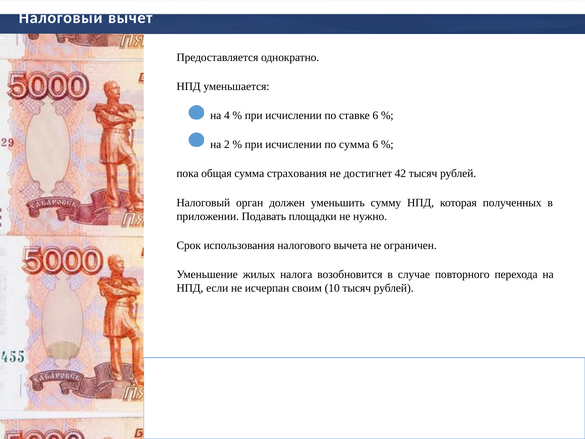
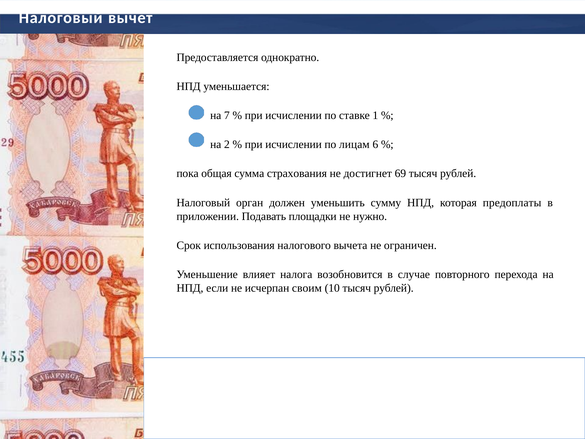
4: 4 -> 7 (227, 115)
ставке 6: 6 -> 1 (375, 115)
по сумма: сумма -> лицам (354, 144)
42: 42 -> 69 (400, 173)
полученных: полученных -> предоплаты (512, 202)
жилых: жилых -> влияет (259, 274)
